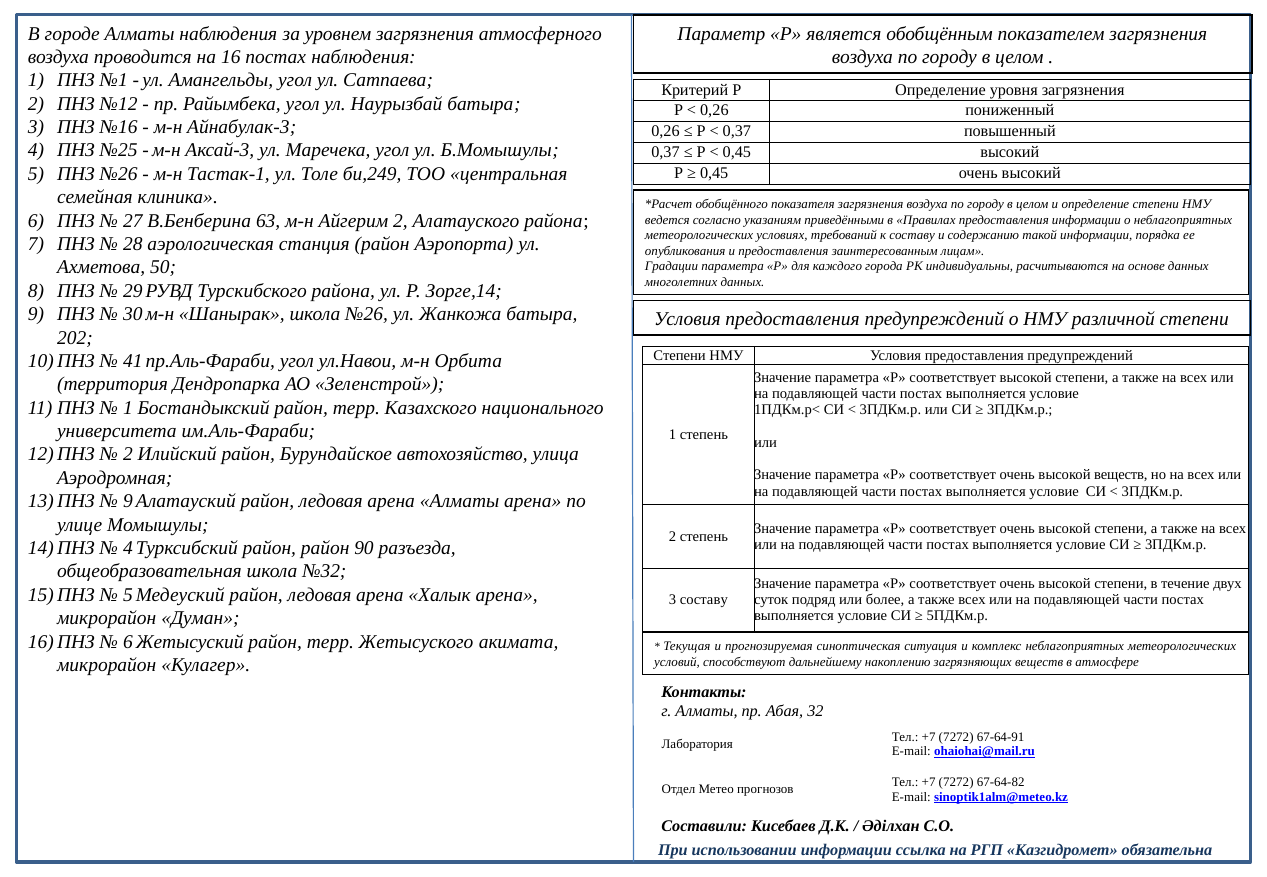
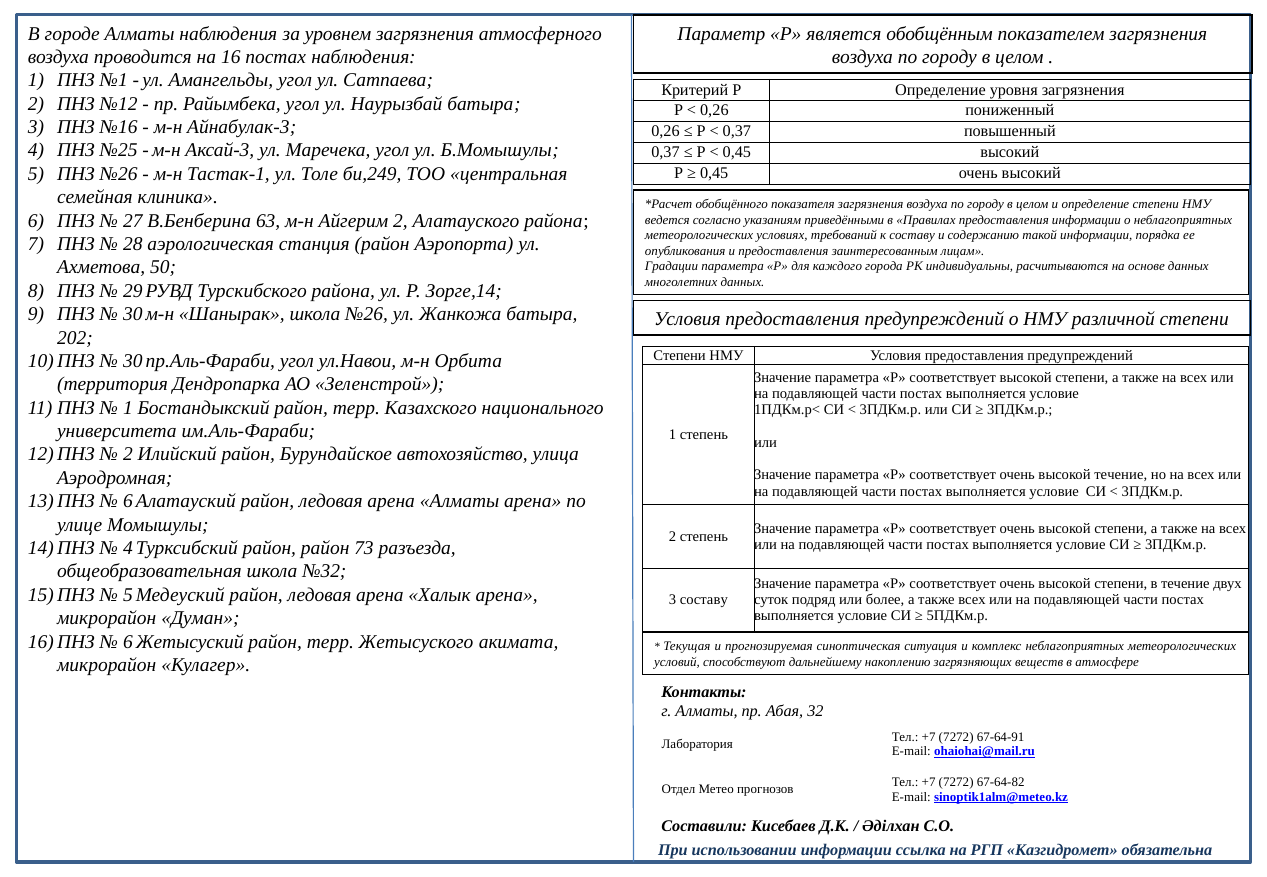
41: 41 -> 30 (133, 361)
высокой веществ: веществ -> течение (1121, 475)
9: 9 -> 6 (128, 501)
90: 90 -> 73 (364, 548)
